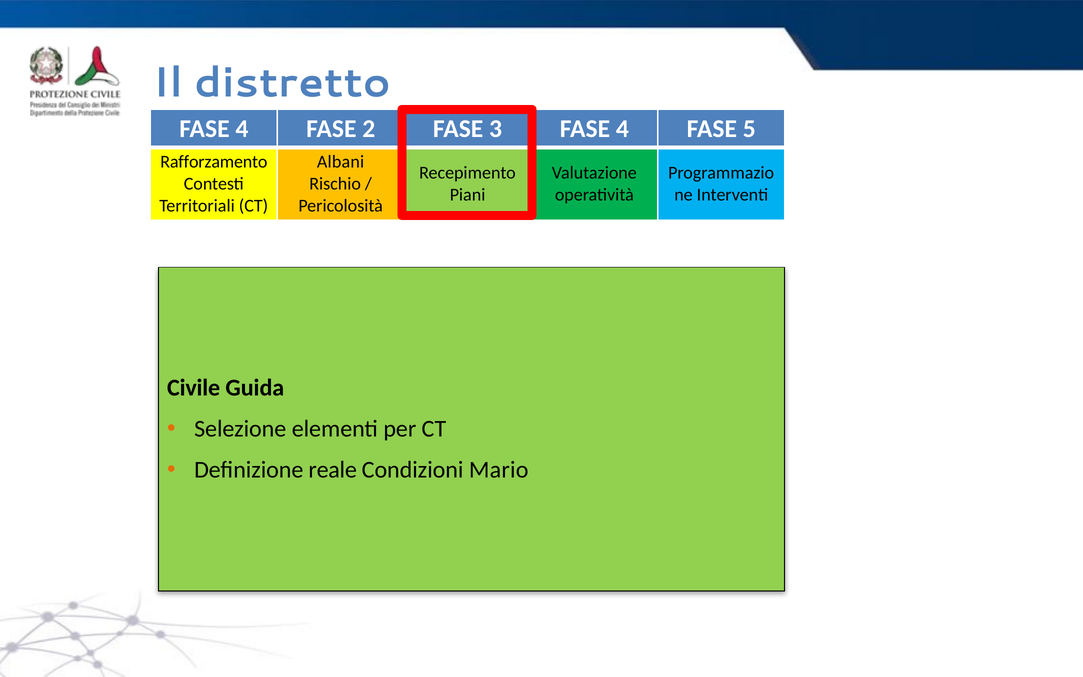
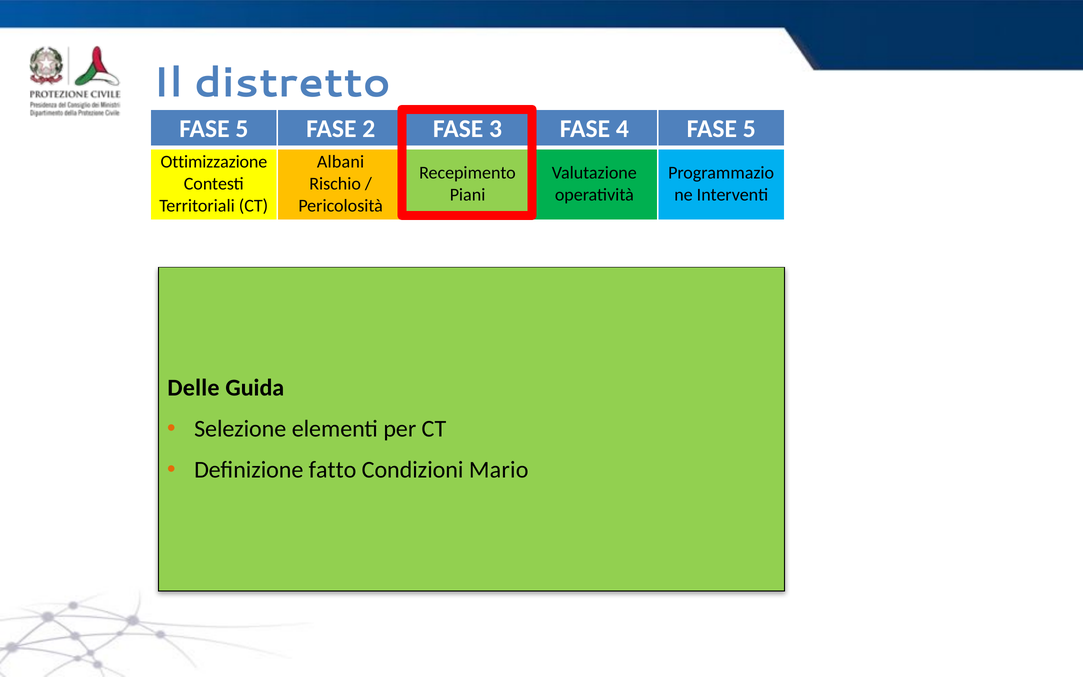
4: 4 -> 5 (242, 129)
Rafforzamento: Rafforzamento -> Ottimizzazione (214, 162)
Civile: Civile -> Delle (193, 388)
reale: reale -> fatto (333, 470)
